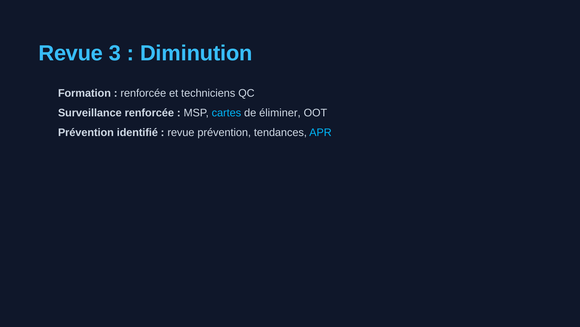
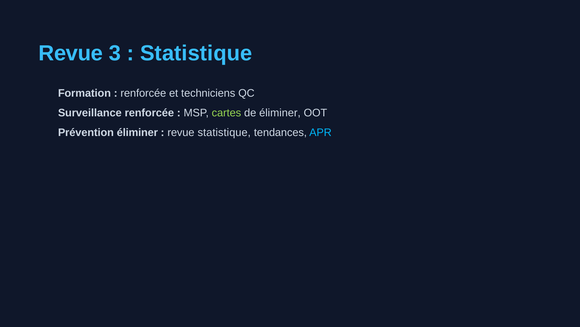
Diminution: Diminution -> Statistique (196, 53)
cartes colour: light blue -> light green (226, 113)
Prévention identifié: identifié -> éliminer (137, 132)
revue prévention: prévention -> statistique (224, 132)
